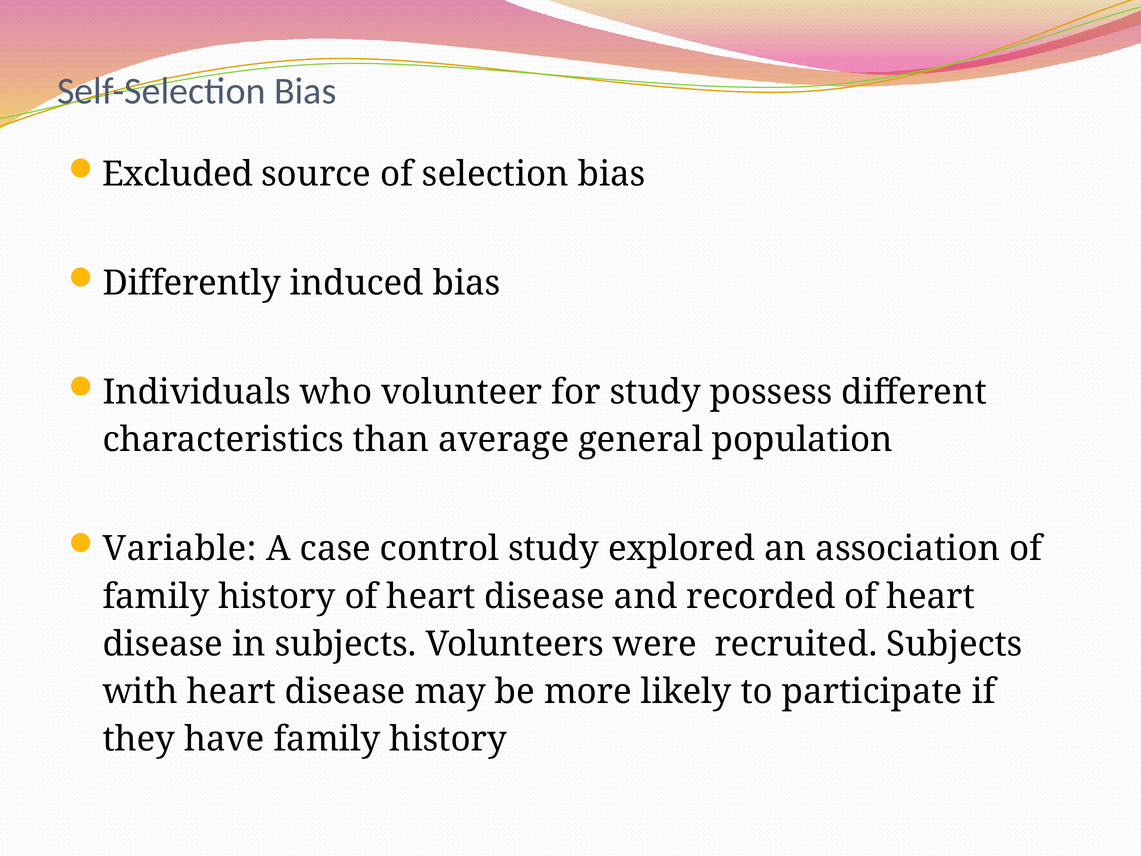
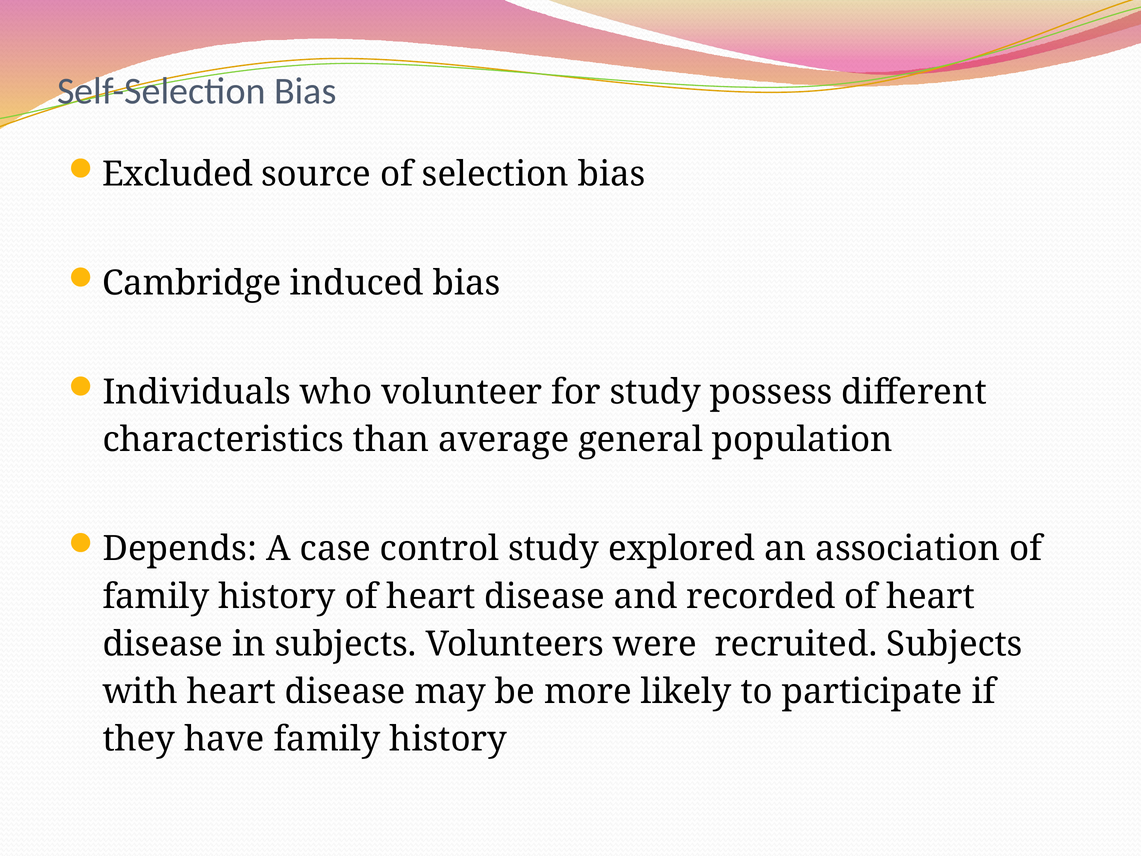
Differently: Differently -> Cambridge (192, 283)
Variable: Variable -> Depends (180, 549)
